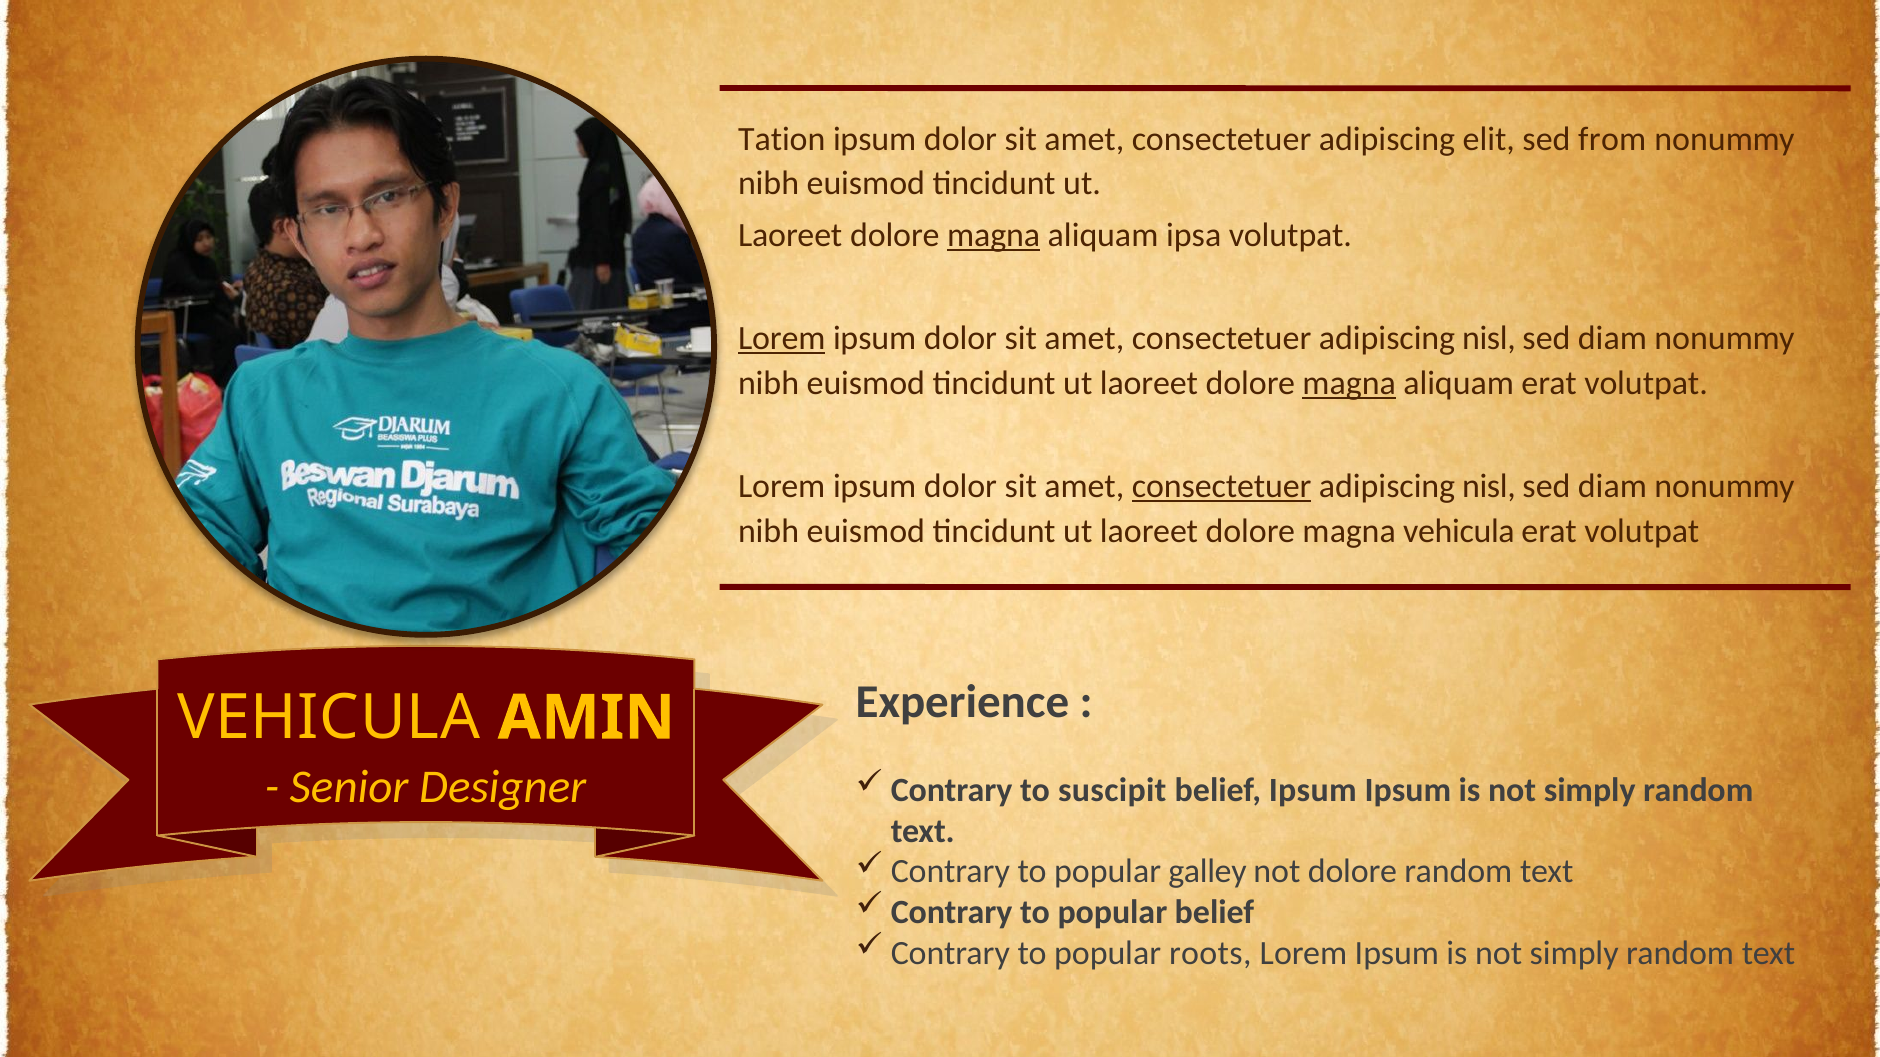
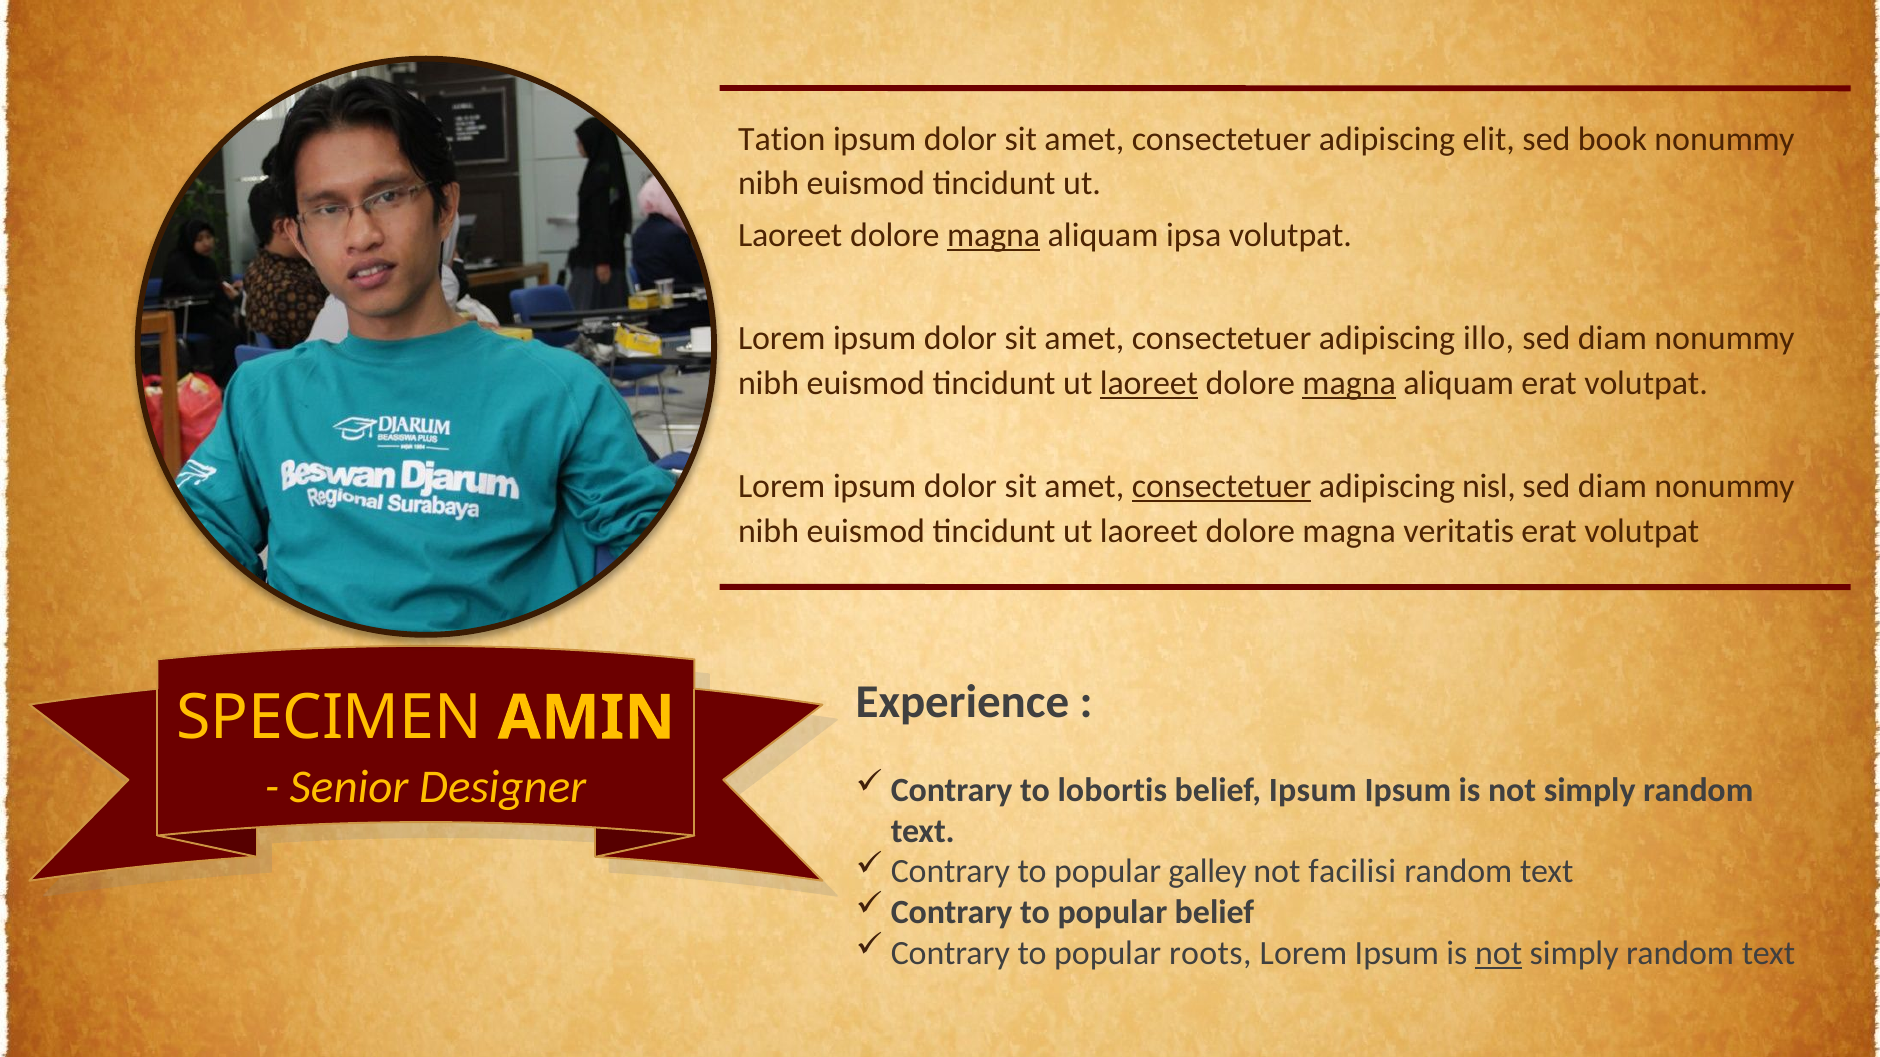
from: from -> book (1612, 139)
Lorem underline: present -> none (782, 339)
nisl: nisl -> illo (1489, 339)
laoreet underline: none -> present (1149, 384)
magna vehicula: vehicula -> veritatis (1459, 532)
VEHICULA: VEHICULA -> SPECIMEN (329, 718)
suscipit: suscipit -> lobortis (1112, 790)
not dolore: dolore -> facilisi (1352, 872)
not underline: none -> present (1499, 954)
